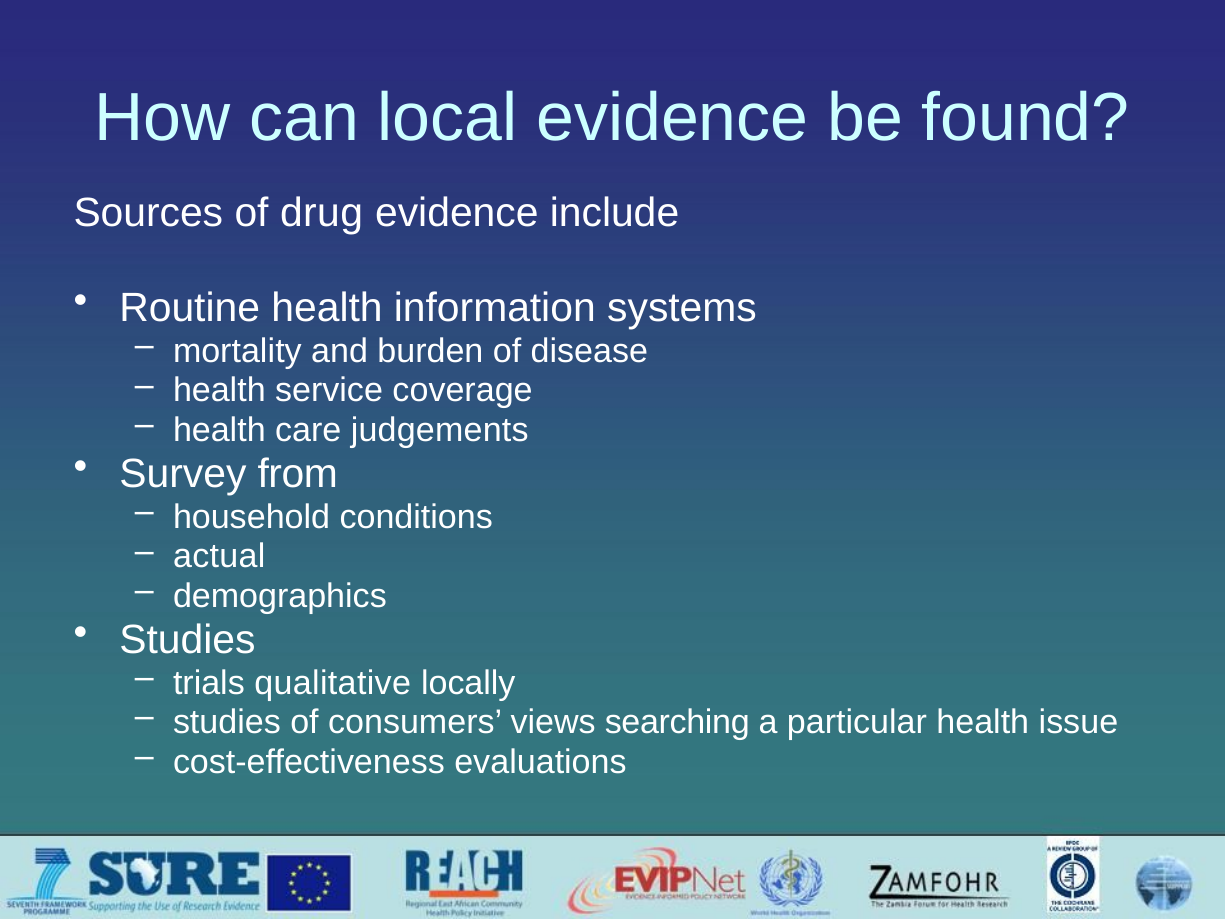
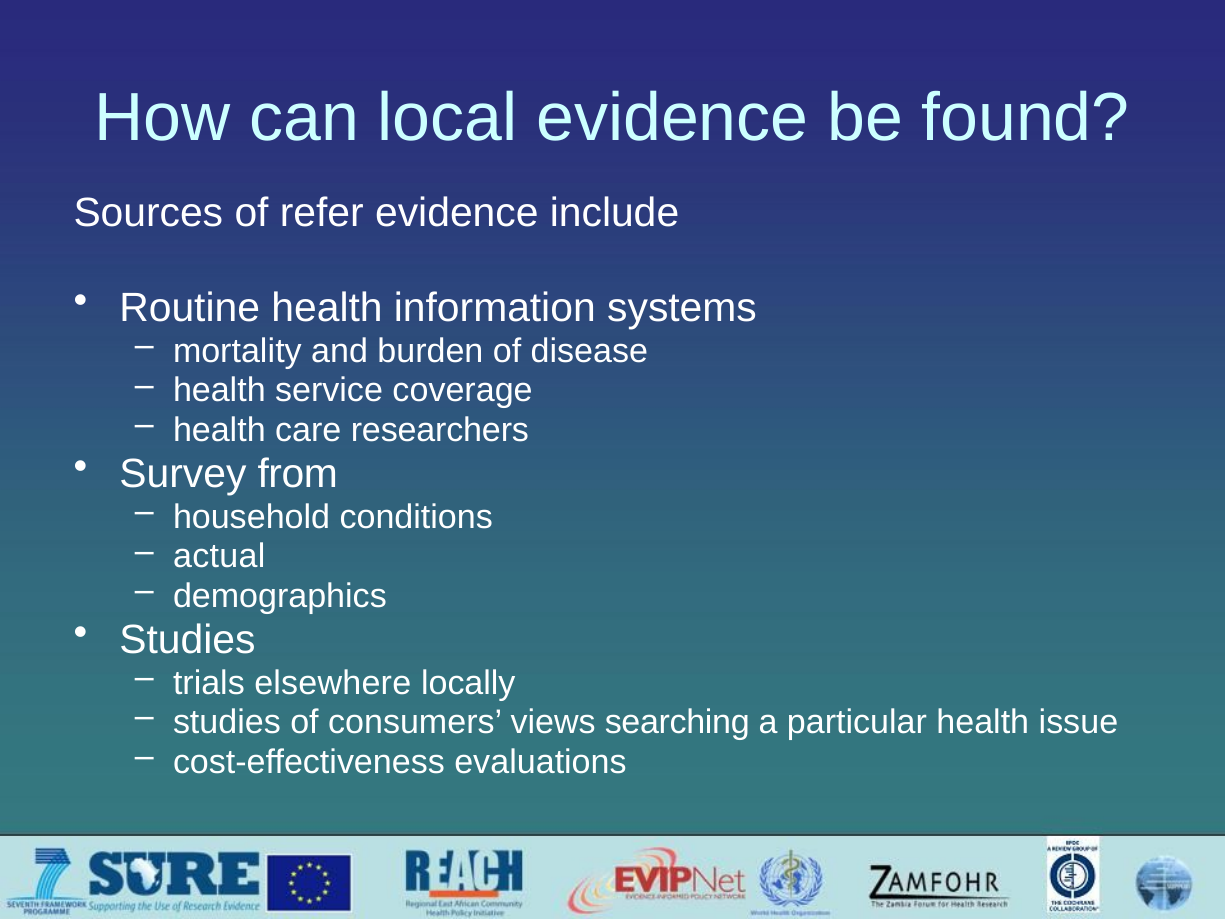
drug: drug -> refer (322, 213)
judgements: judgements -> researchers (440, 430)
qualitative: qualitative -> elsewhere (333, 683)
